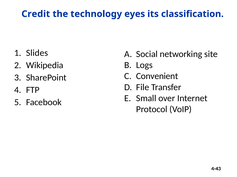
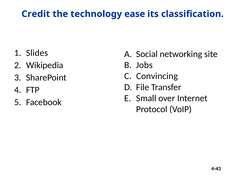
eyes: eyes -> ease (135, 14)
Logs: Logs -> Jobs (144, 65)
Convenient: Convenient -> Convincing (157, 76)
